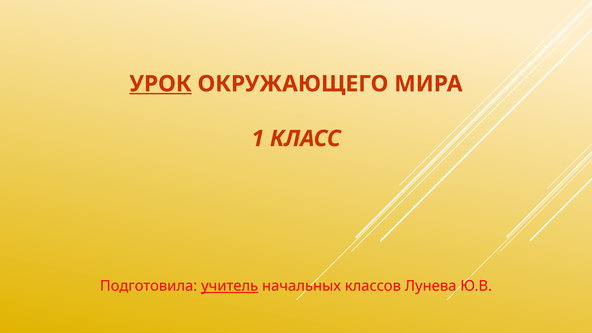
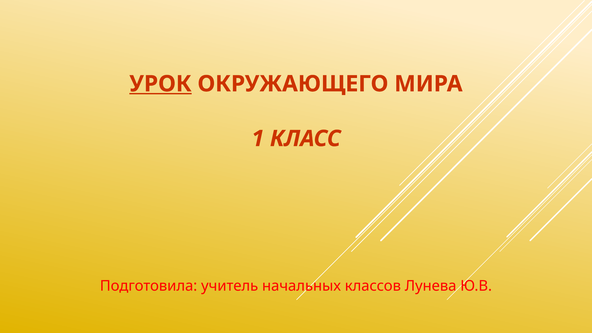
учитель underline: present -> none (230, 286)
